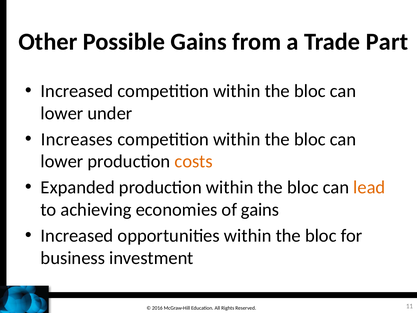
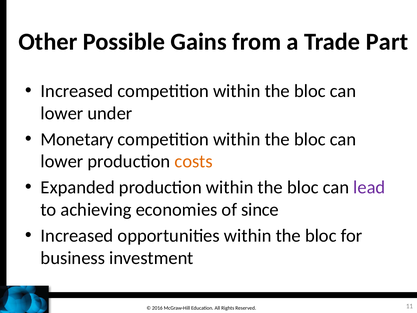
Increases: Increases -> Monetary (77, 139)
lead colour: orange -> purple (369, 187)
of gains: gains -> since (260, 210)
